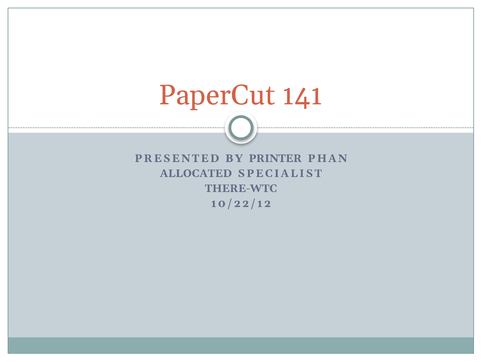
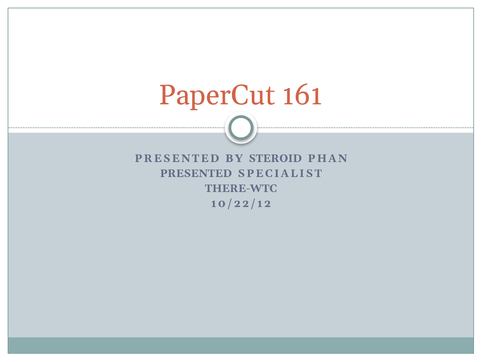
141: 141 -> 161 (302, 95)
PRINTER: PRINTER -> STEROID (275, 158)
ALLOCATED: ALLOCATED -> PRESENTED (196, 173)
